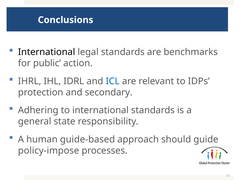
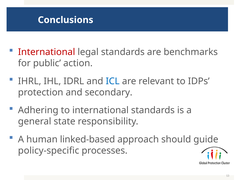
International colour: black -> red (47, 52)
guide-based: guide-based -> linked-based (88, 139)
policy-impose: policy-impose -> policy-specific (49, 151)
